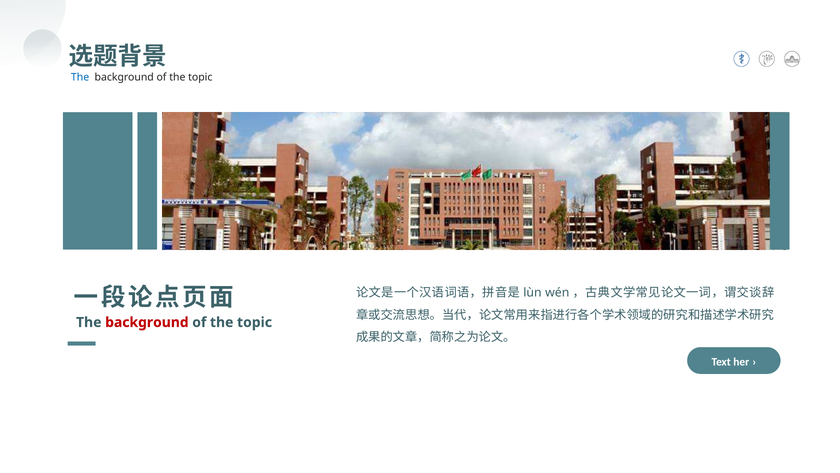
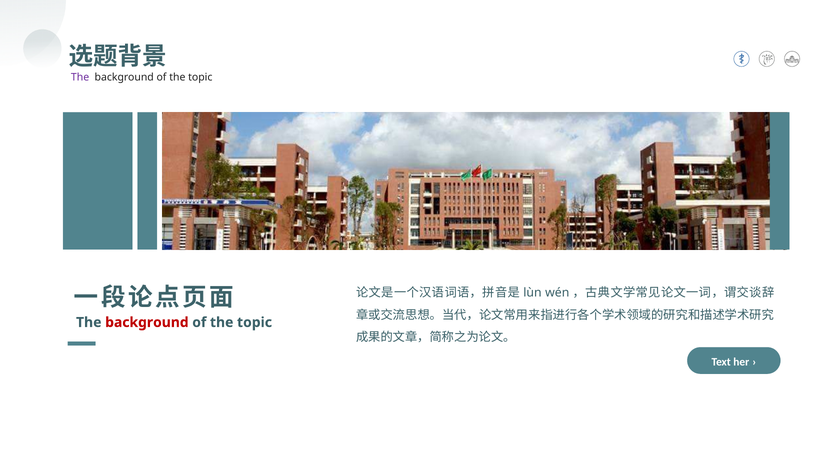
The colour: blue -> purple (80, 77)
